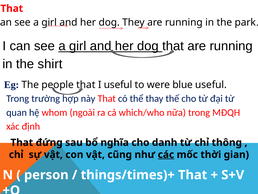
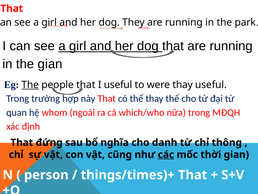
the shirt: shirt -> gian (50, 64)
The underline: none -> present (30, 85)
were blue: blue -> thay (183, 85)
